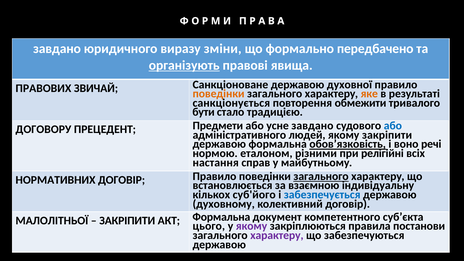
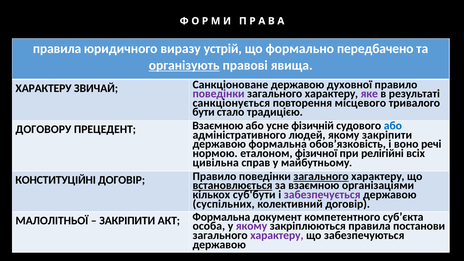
завдано: завдано -> правила (57, 49)
зміни: зміни -> устрій (223, 49)
ПРАВОВИХ: ПРАВОВИХ -> ХАРАКТЕРУ (44, 88)
поведінки colour: orange -> purple (219, 94)
яке colour: orange -> purple (369, 94)
обмежити: обмежити -> місцевого (360, 103)
ПРЕЦЕДЕНТ Предмети: Предмети -> Взаємною (218, 126)
усне завдано: завдано -> фізичній (313, 126)
обов’язковість underline: present -> none (348, 144)
різними: різними -> фізичної (316, 153)
настання: настання -> цивільна (216, 163)
НОРМАТИВНИХ: НОРМАТИВНИХ -> КОНСТИТУЦІЙНІ (56, 180)
встановлюється underline: none -> present (232, 185)
індивідуальну: індивідуальну -> організаціями (378, 185)
суб'його: суб'його -> суб'бути (254, 195)
забезпечується colour: blue -> purple (322, 195)
духовному: духовному -> суспільних (224, 204)
цього: цього -> особа (209, 226)
